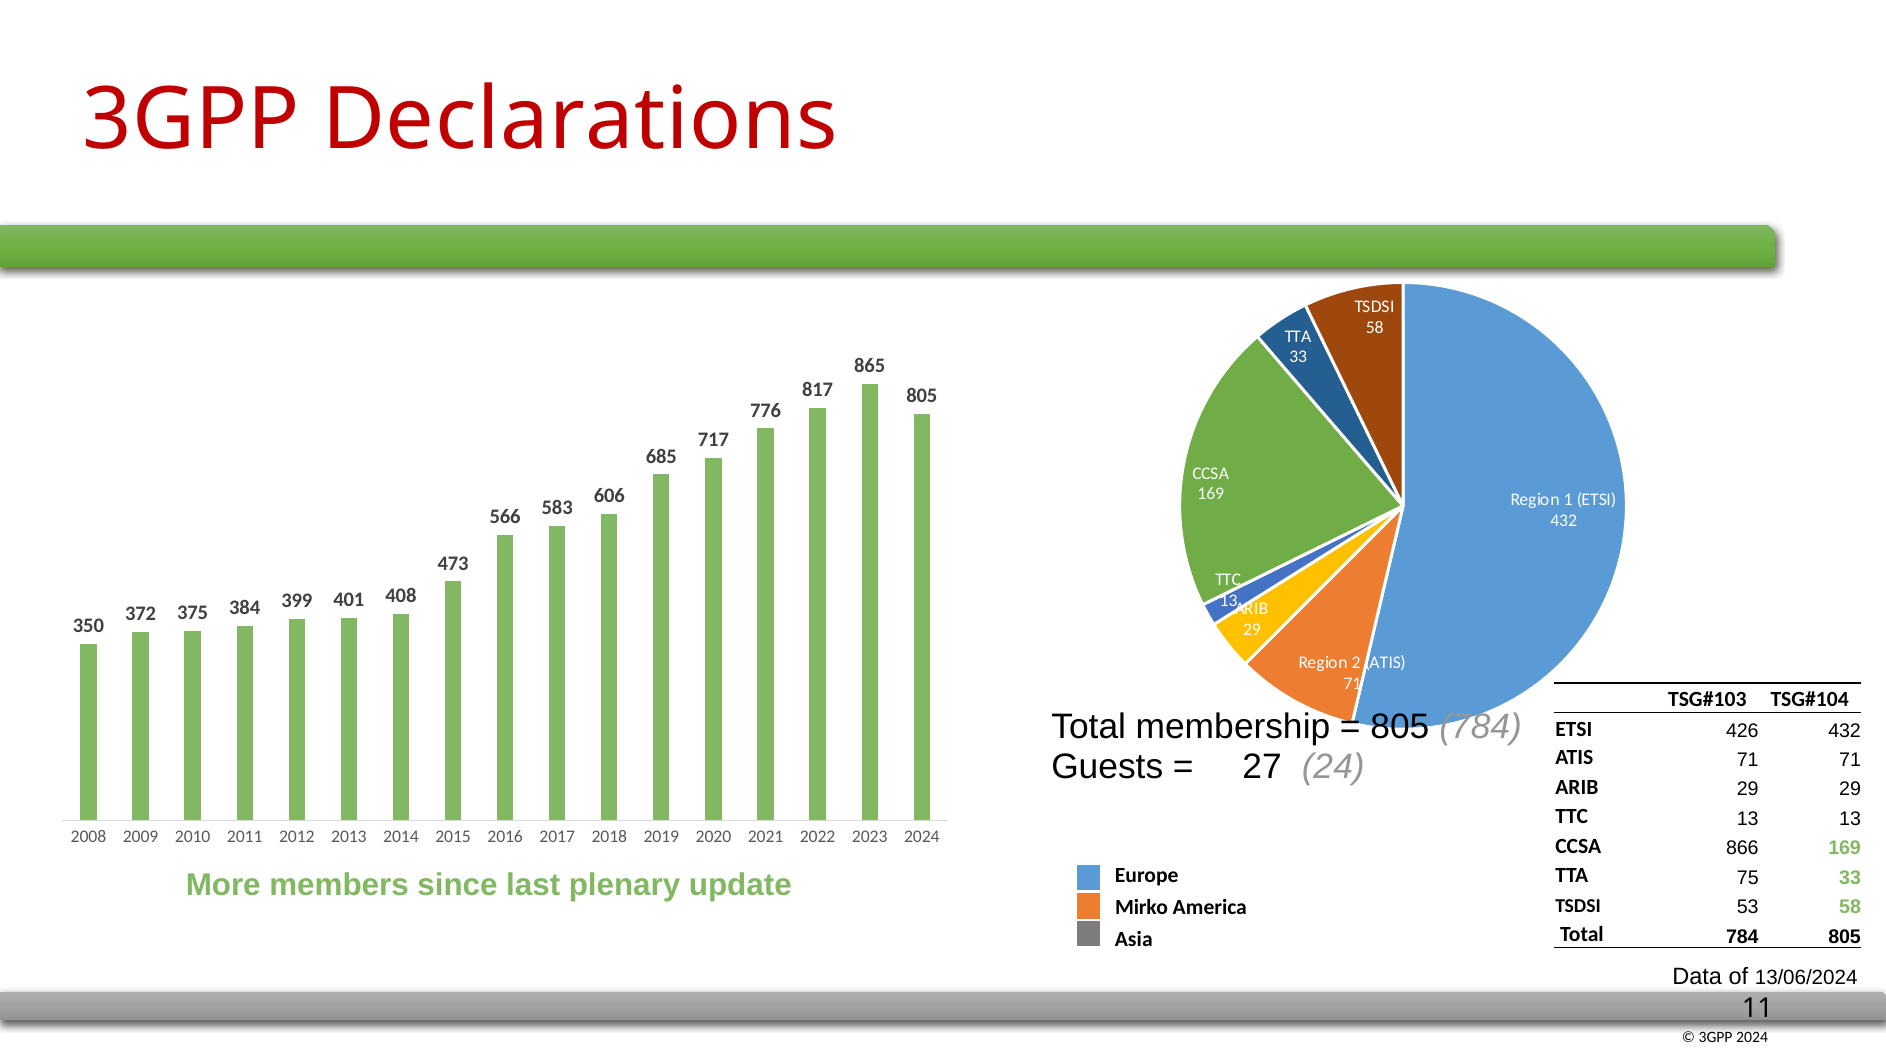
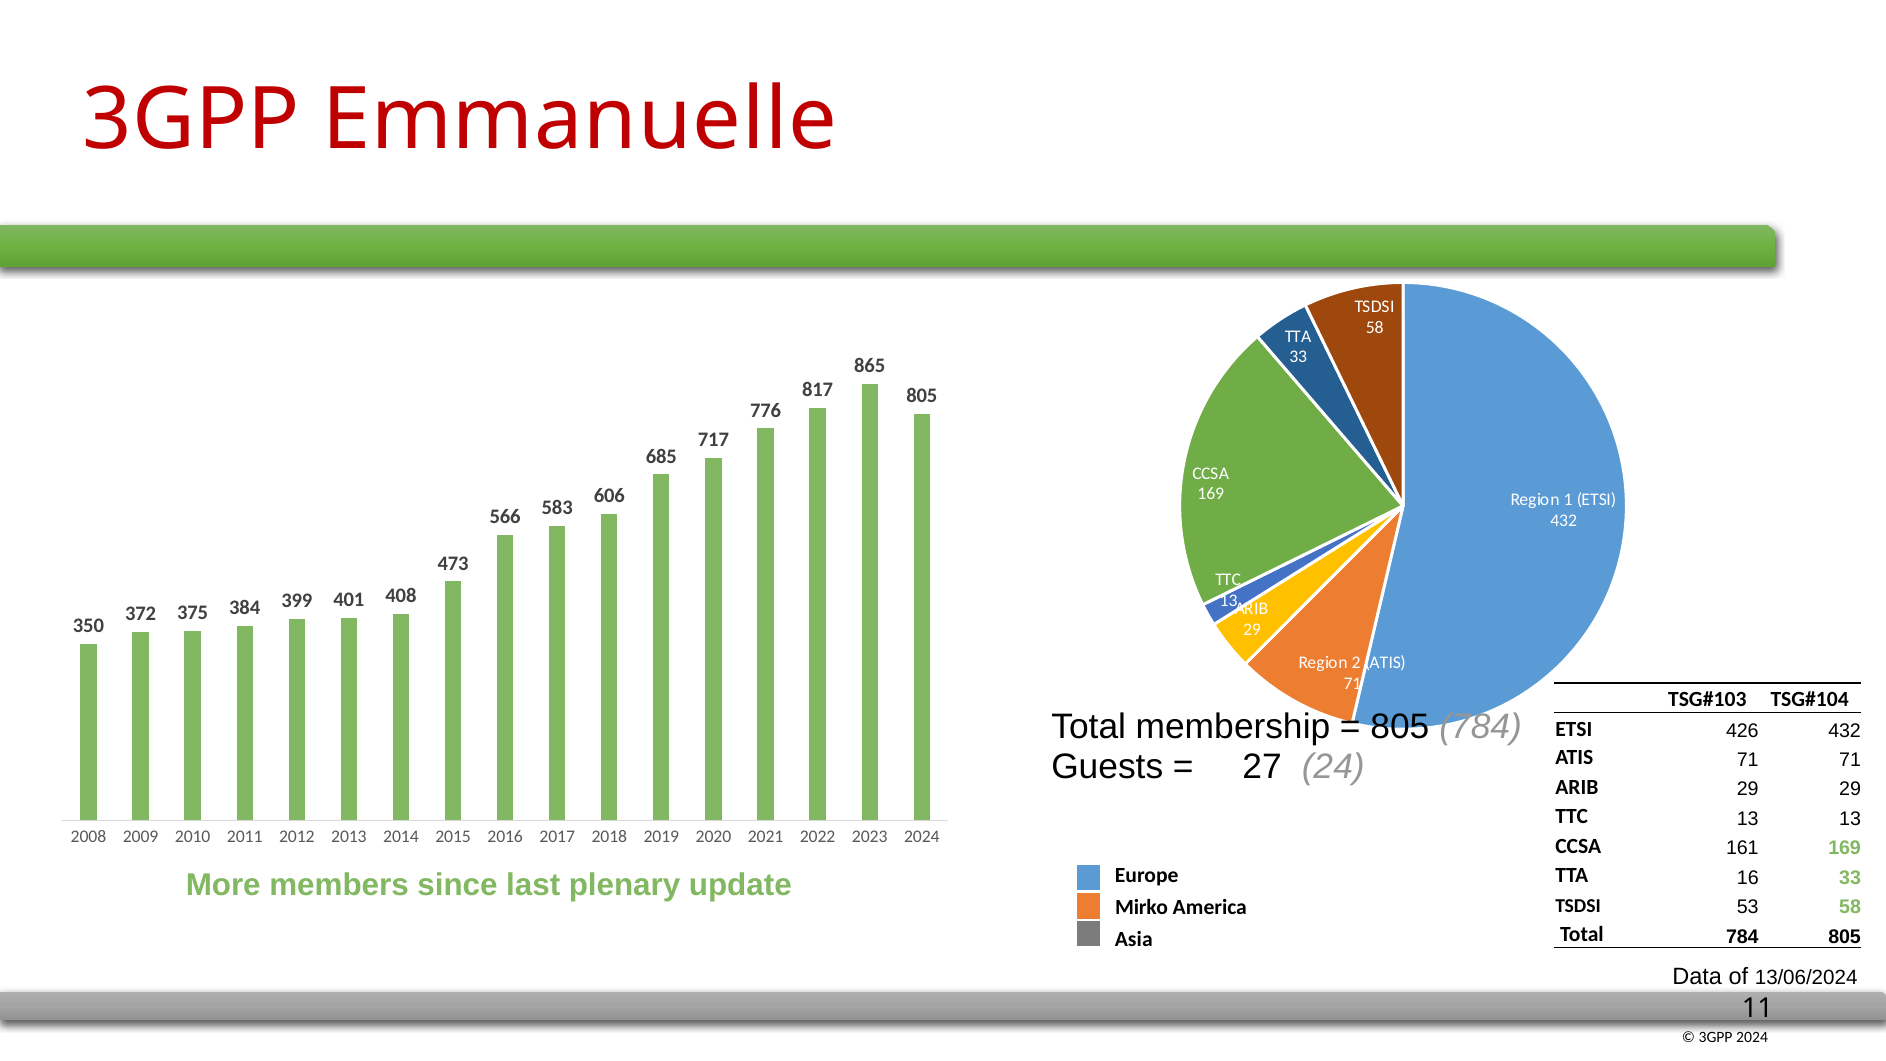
Declarations: Declarations -> Emmanuelle (580, 120)
866: 866 -> 161 (1742, 848)
75: 75 -> 16 (1748, 878)
